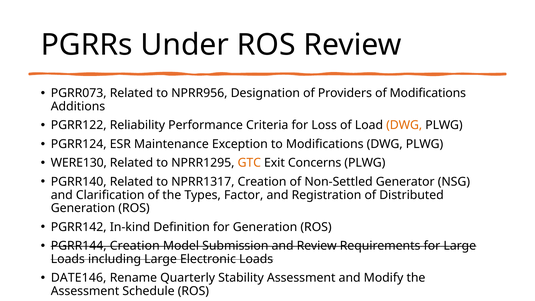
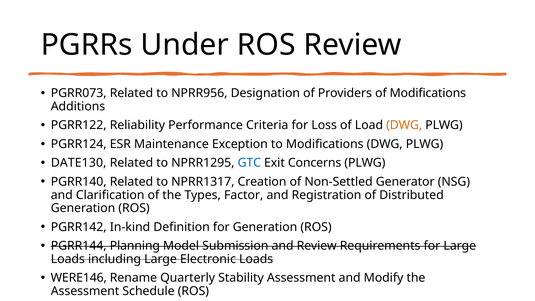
WERE130: WERE130 -> DATE130 (79, 163)
GTC colour: orange -> blue (249, 163)
PGRR144 Creation: Creation -> Planning (135, 246)
DATE146: DATE146 -> WERE146 (79, 278)
